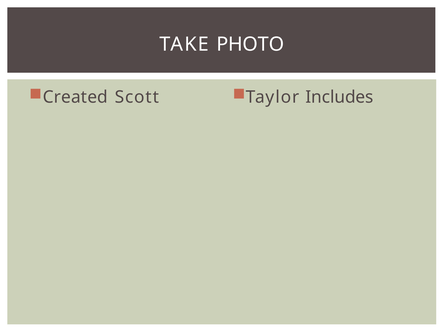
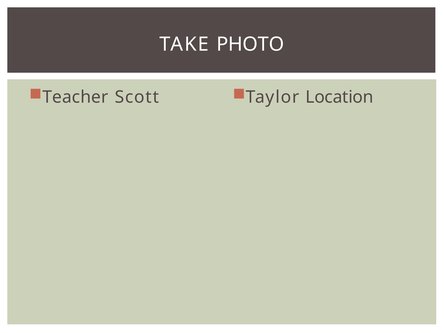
Created: Created -> Teacher (75, 97)
Includes: Includes -> Location (340, 97)
